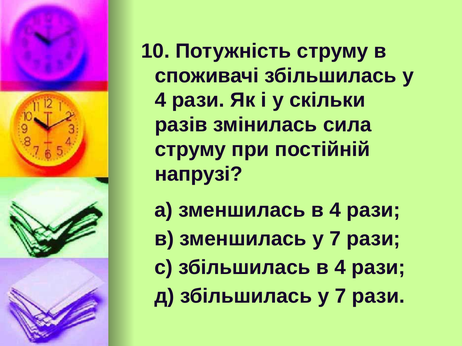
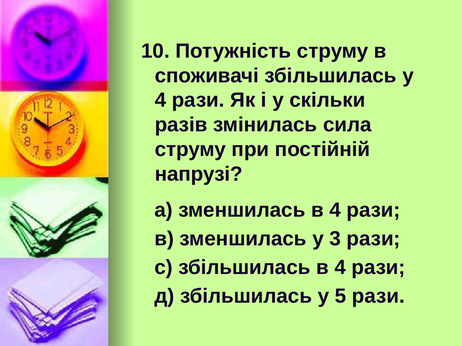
зменшилась у 7: 7 -> 3 (335, 239)
збільшилась у 7: 7 -> 5 (341, 296)
